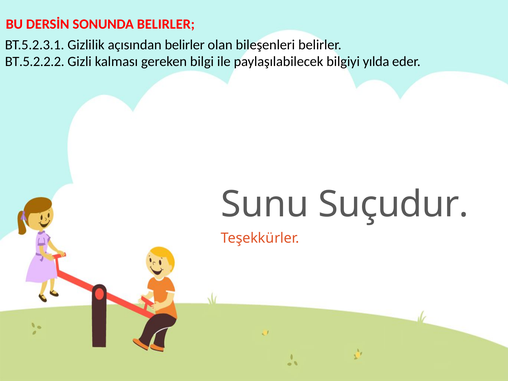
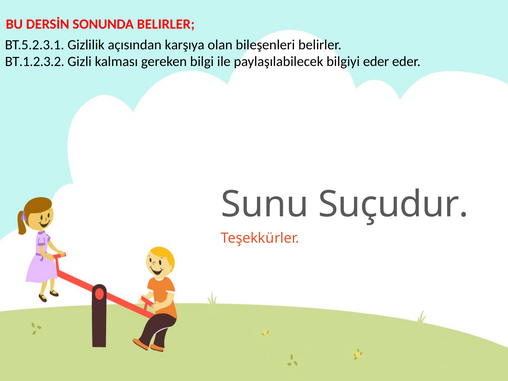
açısından belirler: belirler -> karşıya (185, 45)
BT.5.2.2.2: BT.5.2.2.2 -> BT.1.2.3.2 (35, 62)
bilgiyi yılda: yılda -> eder (376, 62)
